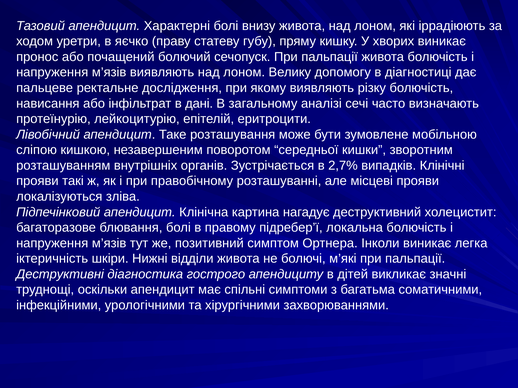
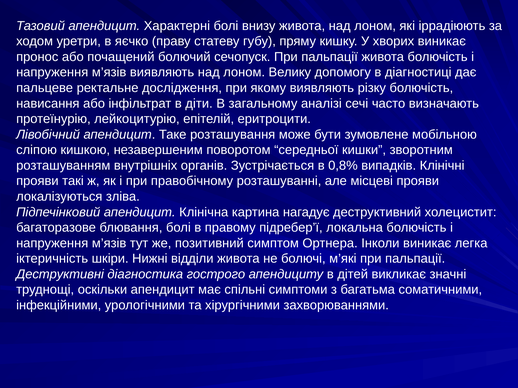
дані: дані -> діти (199, 104)
2,7%: 2,7% -> 0,8% (343, 166)
